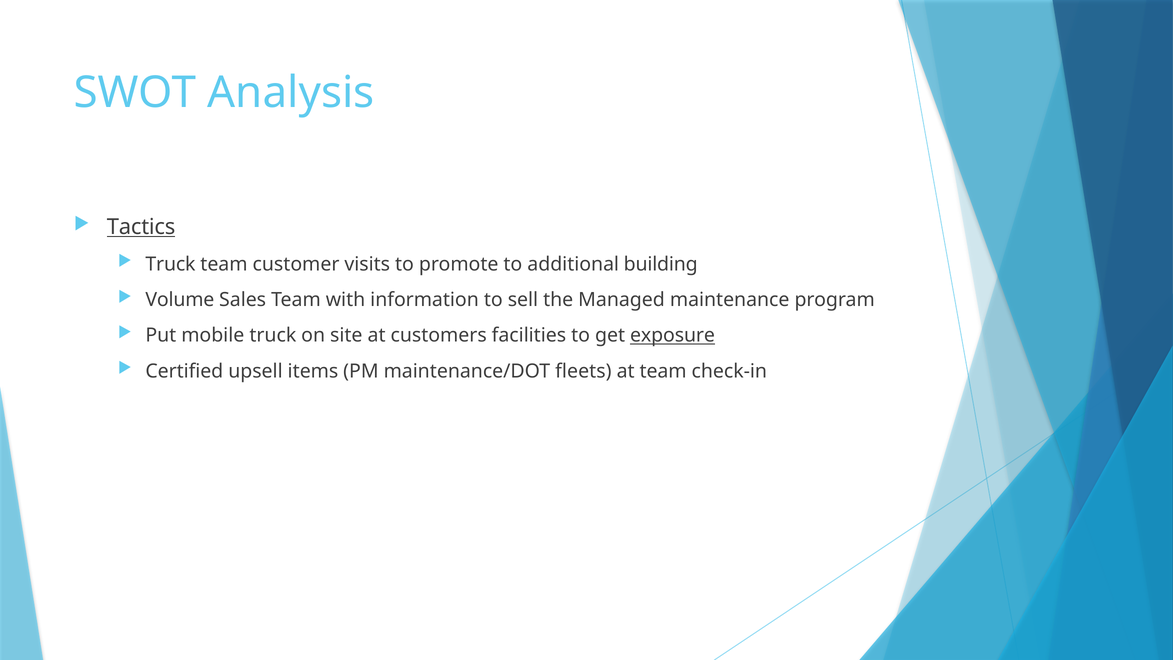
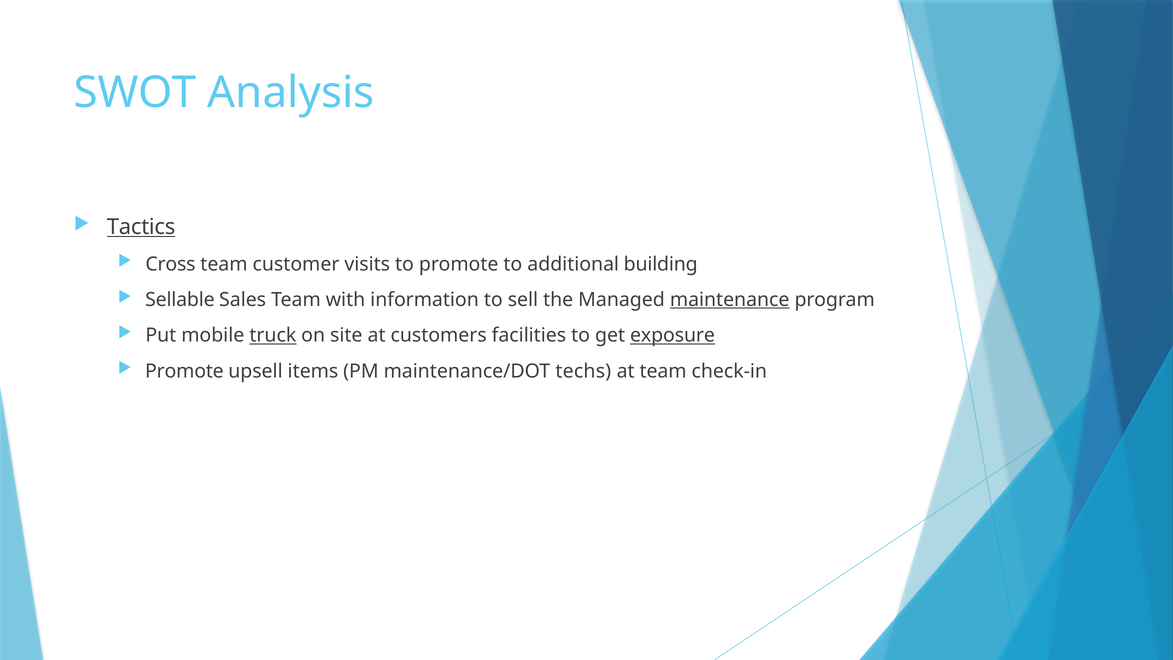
Truck: Truck -> Cross (171, 264)
Volume: Volume -> Sellable (180, 300)
maintenance underline: none -> present (730, 300)
truck underline: none -> present (273, 335)
Certified: Certified -> Promote (184, 371)
fleets: fleets -> techs (583, 371)
